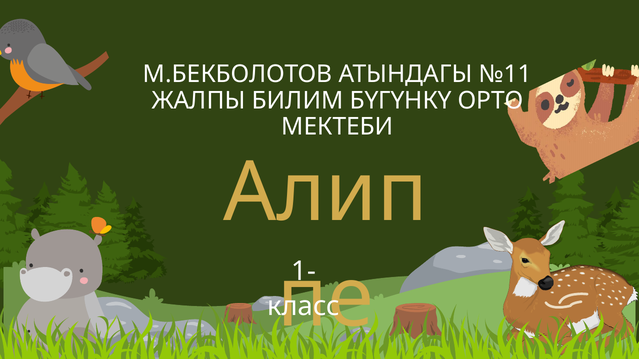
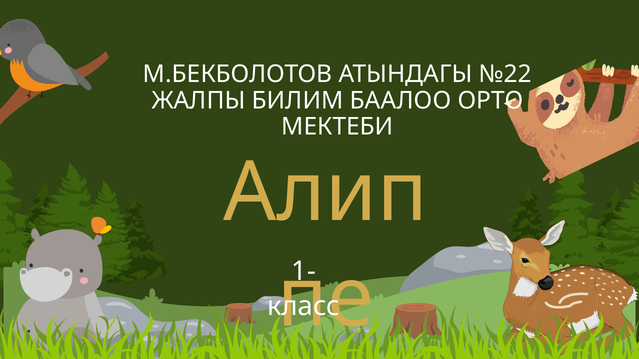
№11: №11 -> №22 (505, 74)
БҮГҮНКҮ: БҮГҮНКҮ -> БААЛОО (401, 101)
